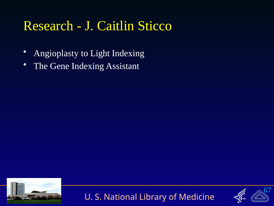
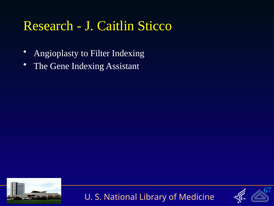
Light: Light -> Filter (100, 53)
